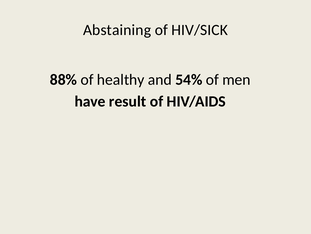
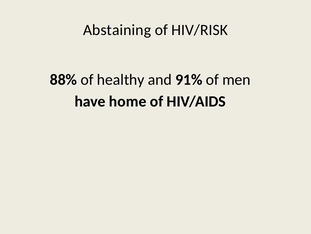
HIV/SICK: HIV/SICK -> HIV/RISK (200, 30)
54%: 54% -> 91% (189, 79)
result: result -> home (128, 101)
